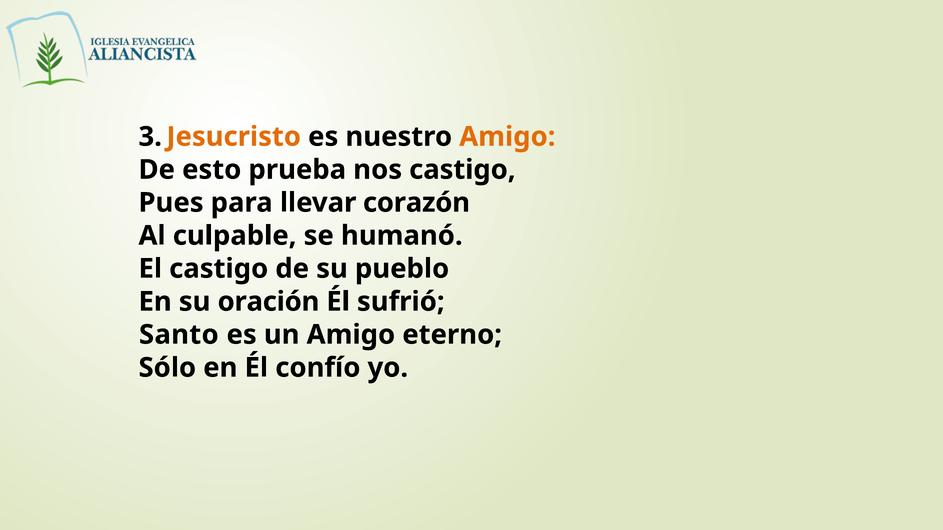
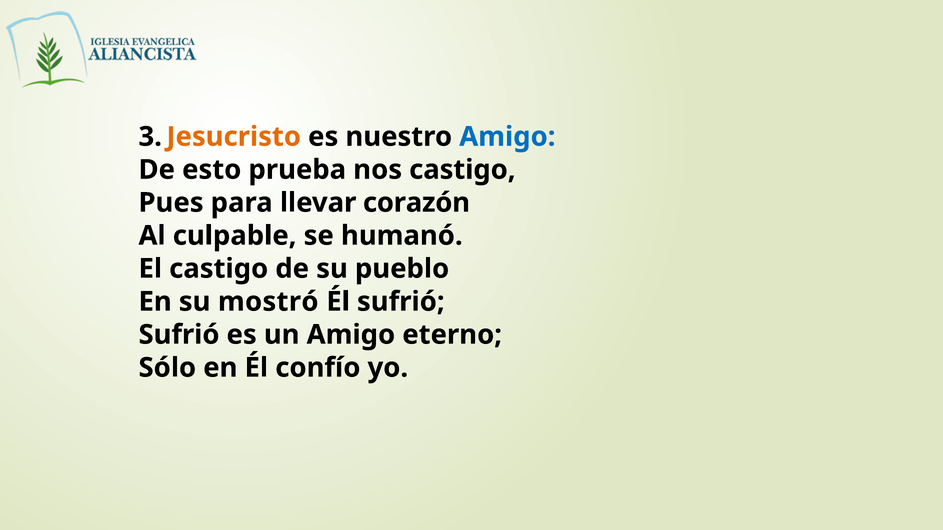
Amigo colour: orange -> blue (507, 137)
oración: oración -> mostró (268, 302)
Santo: Santo -> Sufrió (179, 335)
